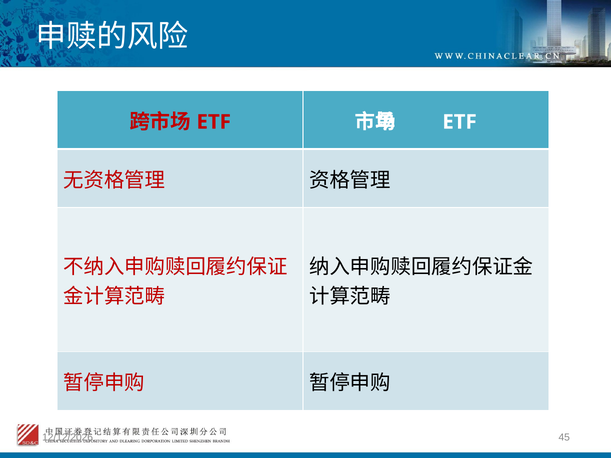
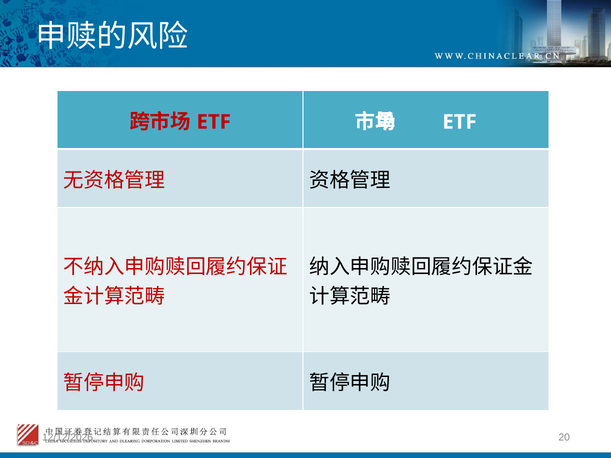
45: 45 -> 20 (564, 438)
